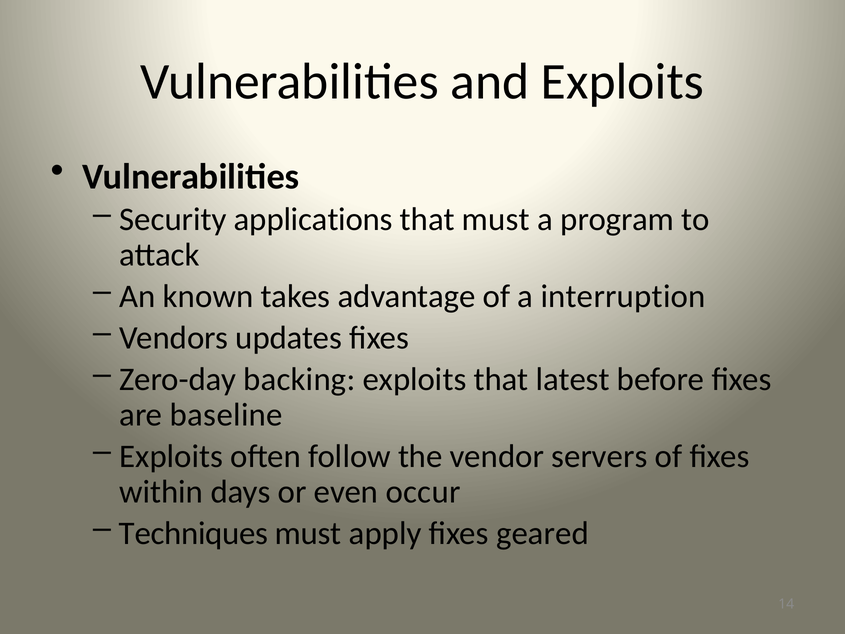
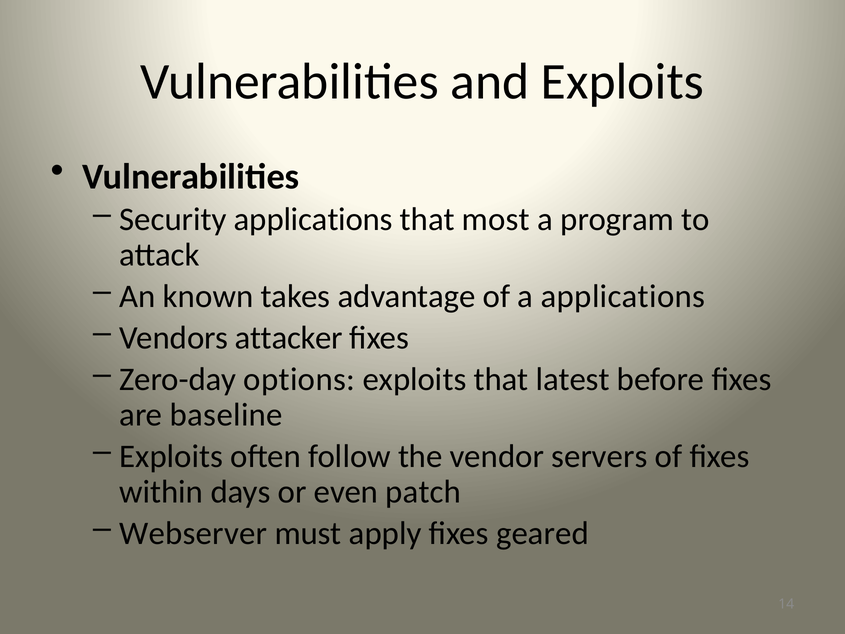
that must: must -> most (496, 219)
a interruption: interruption -> applications (623, 296)
updates: updates -> attacker (289, 338)
backing: backing -> options (299, 379)
occur: occur -> patch (423, 492)
Techniques: Techniques -> Webserver (193, 533)
